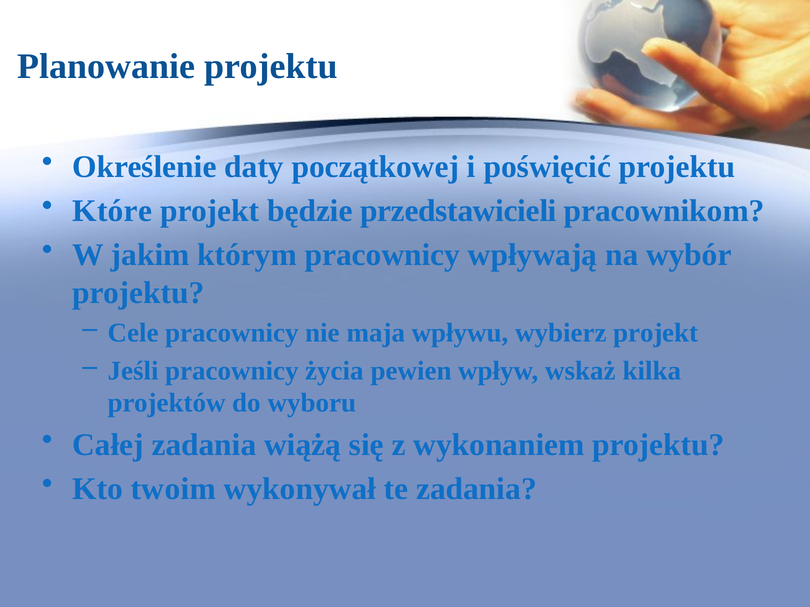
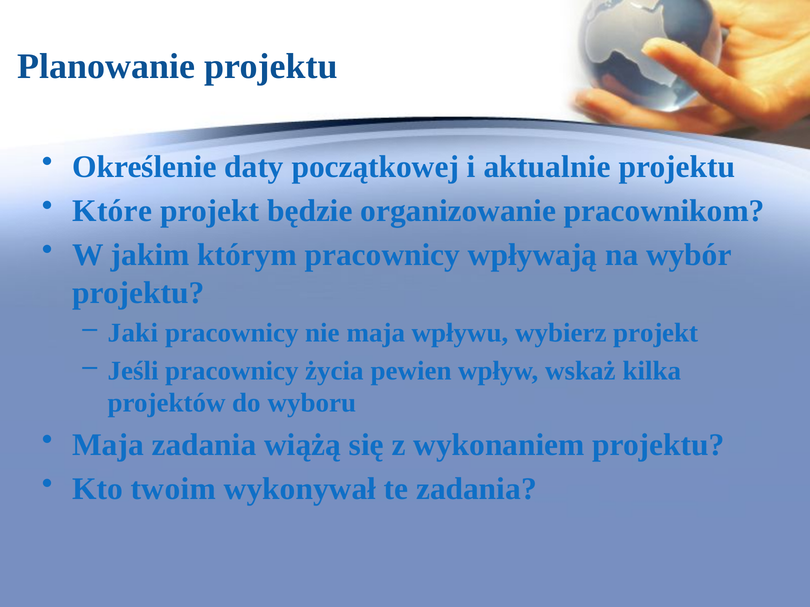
poświęcić: poświęcić -> aktualnie (547, 167)
przedstawicieli: przedstawicieli -> organizowanie (458, 211)
Cele: Cele -> Jaki (133, 333)
Całej: Całej -> Maja (108, 445)
